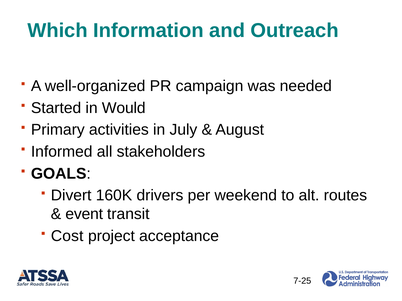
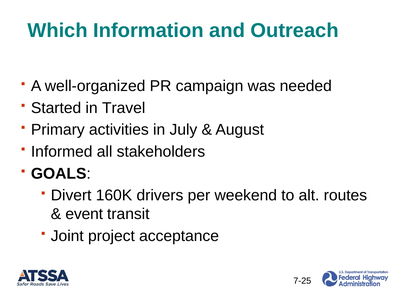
Would: Would -> Travel (124, 108)
Cost: Cost -> Joint (67, 236)
